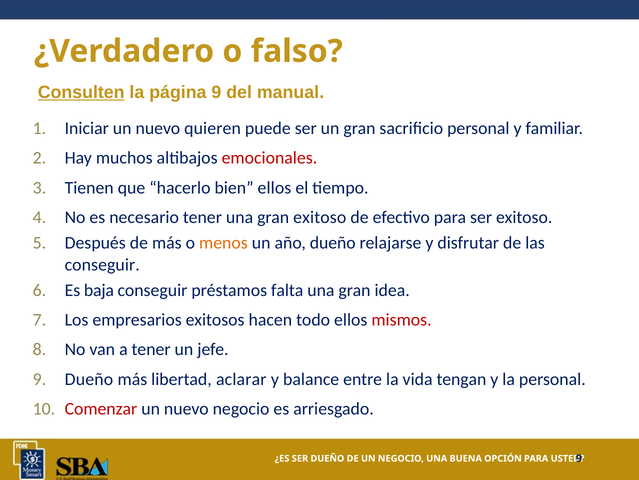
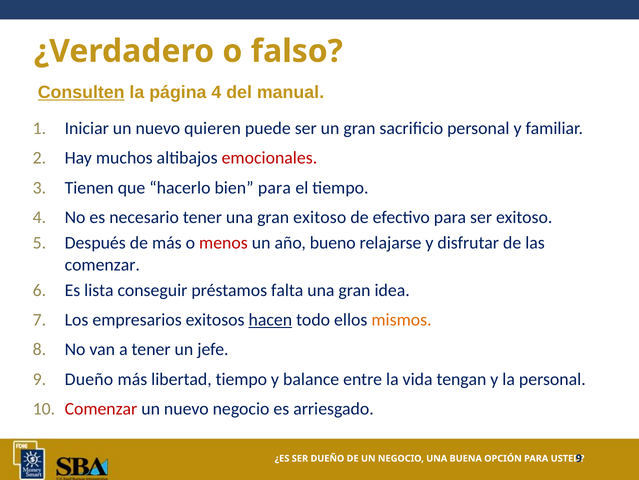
página 9: 9 -> 4 (216, 92)
bien ellos: ellos -> para (274, 187)
menos colour: orange -> red (223, 243)
año dueño: dueño -> bueno (333, 243)
conseguir: conseguir -> comenzar (102, 264)
baja: baja -> lista (99, 290)
hacen underline: none -> present (270, 319)
mismos colour: red -> orange (402, 319)
libertad aclarar: aclarar -> tiempo (241, 379)
